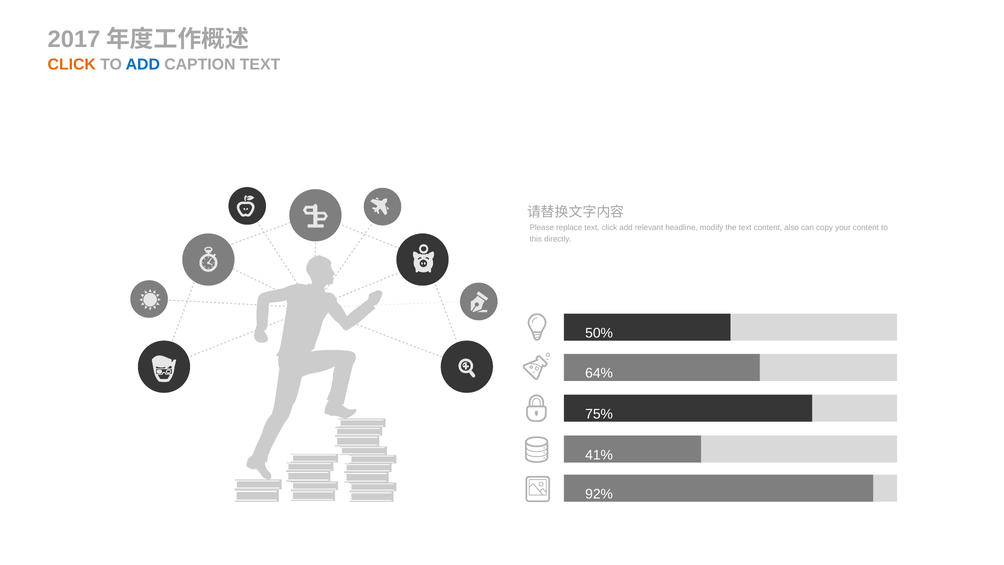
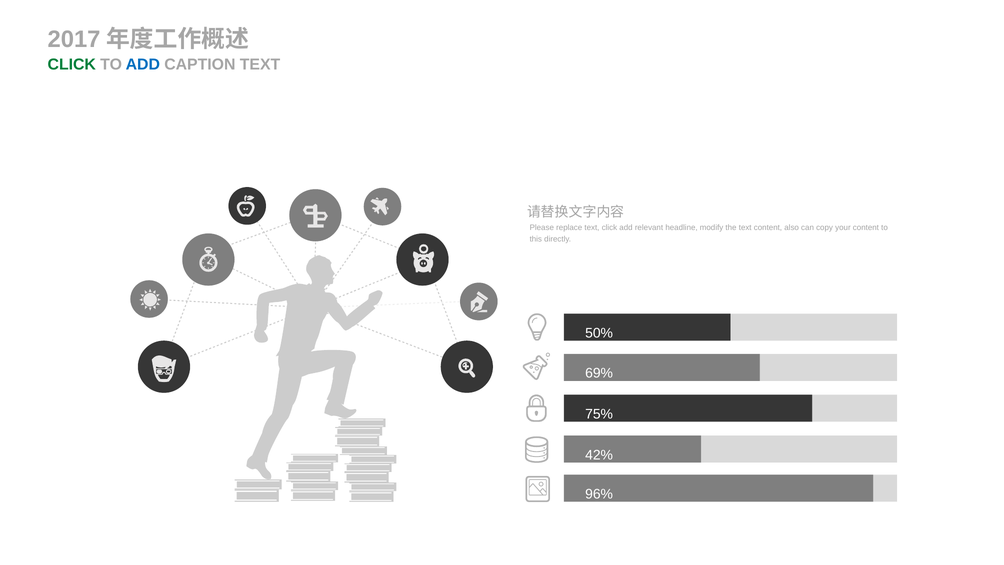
CLICK colour: orange -> green (72, 64)
64%: 64% -> 69% (599, 373)
41%: 41% -> 42% (599, 455)
92%: 92% -> 96% (599, 494)
